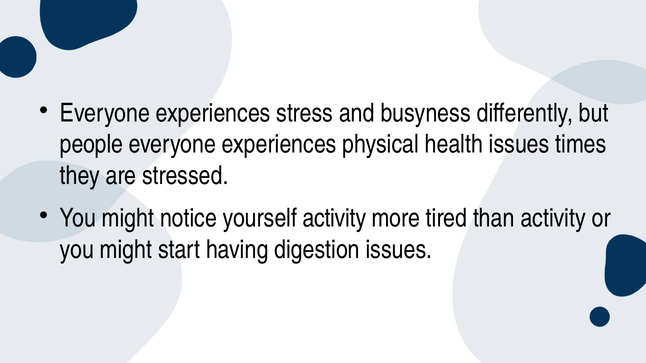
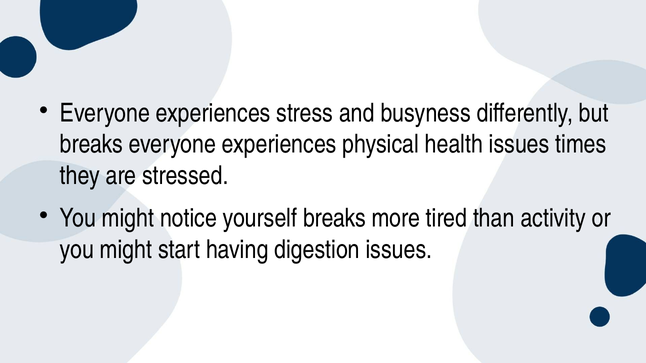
people: people -> breaks (91, 144)
yourself activity: activity -> breaks (334, 219)
